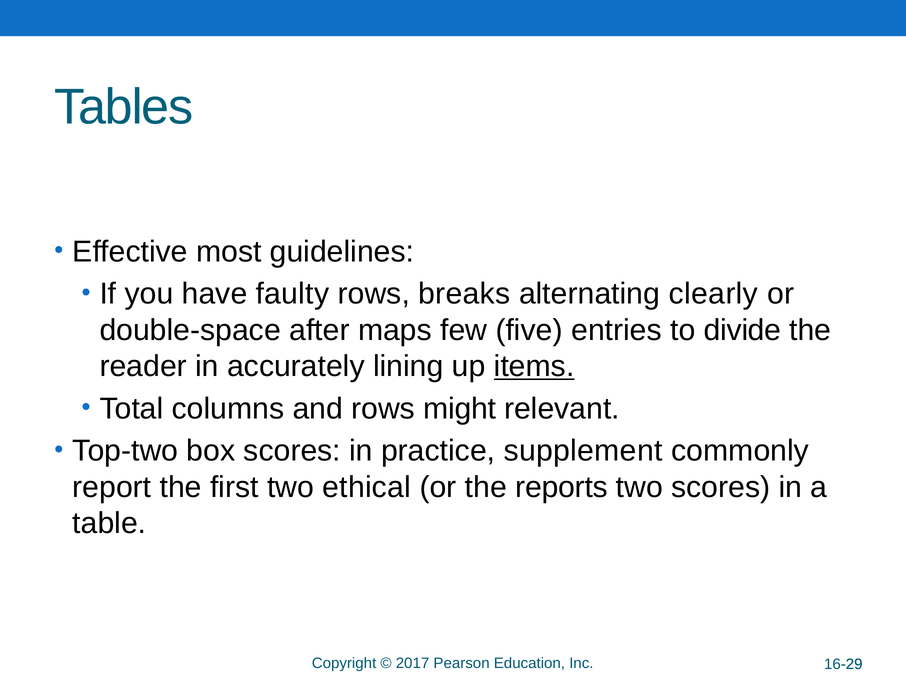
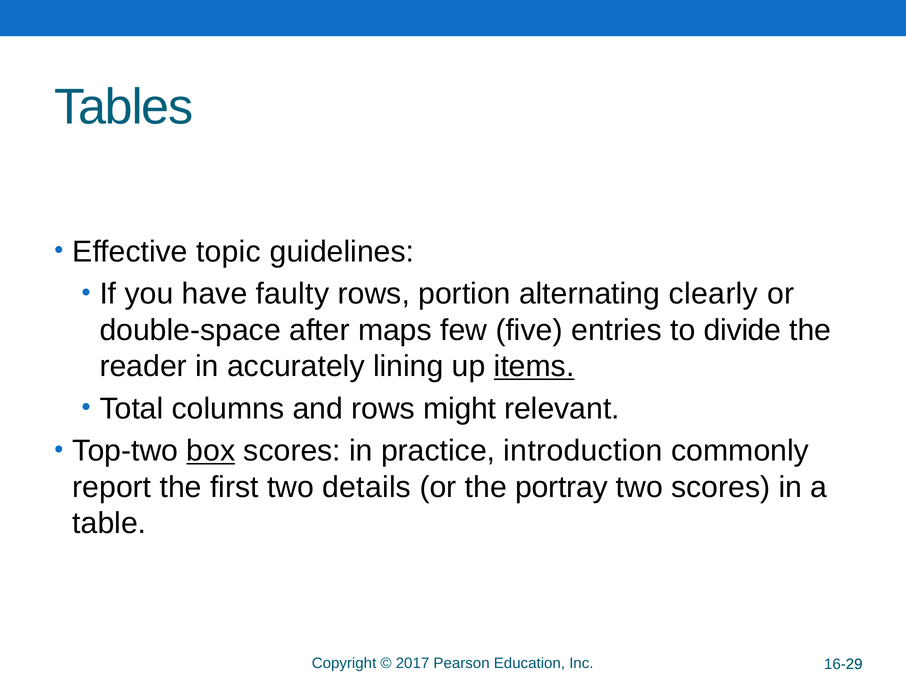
most: most -> topic (229, 252)
breaks: breaks -> portion (465, 294)
box underline: none -> present (211, 451)
supplement: supplement -> introduction (583, 451)
ethical: ethical -> details (367, 487)
reports: reports -> portray (562, 487)
